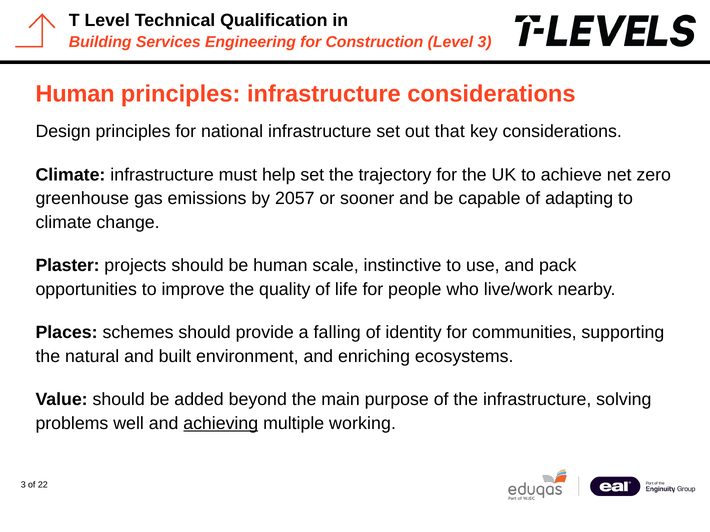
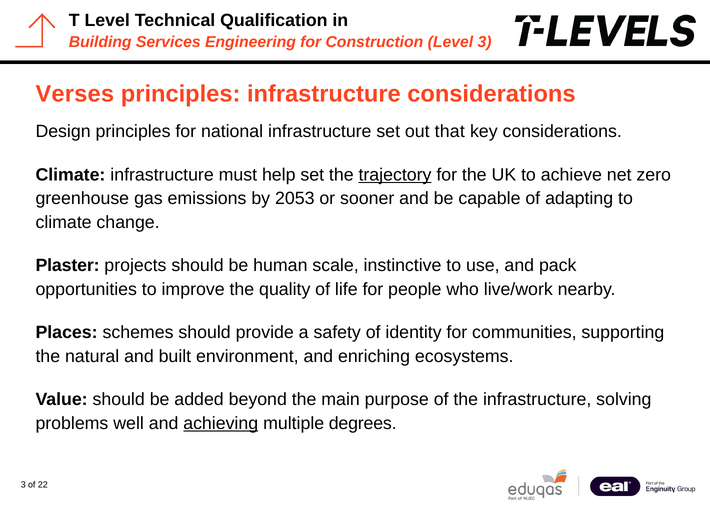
Human: Human -> Verses (75, 94)
trajectory underline: none -> present (395, 175)
2057: 2057 -> 2053 (295, 199)
falling: falling -> safety (337, 333)
working: working -> degrees (363, 424)
